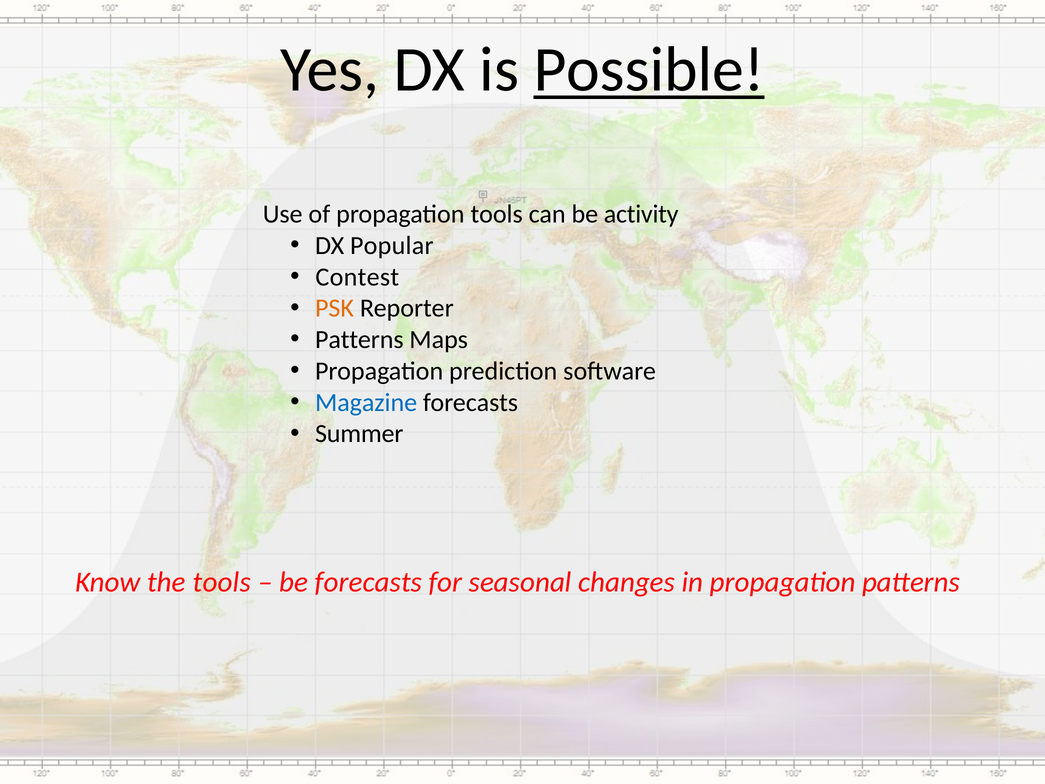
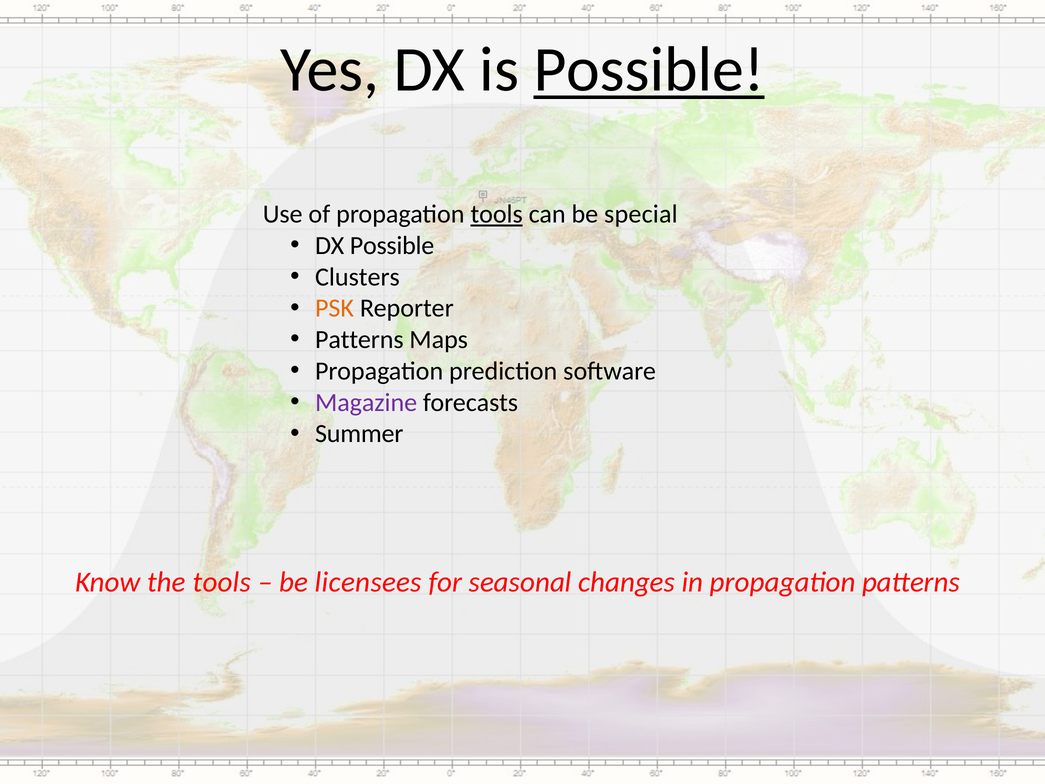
tools underline: none -> present (497, 214)
activity: activity -> special (641, 214)
DX Popular: Popular -> Possible (392, 246)
Contest: Contest -> Clusters (357, 277)
Magazine colour: blue -> purple (366, 402)
be forecasts: forecasts -> licensees (368, 582)
